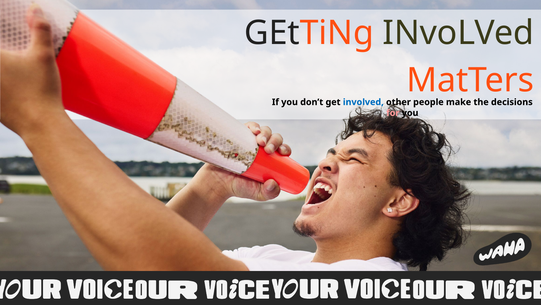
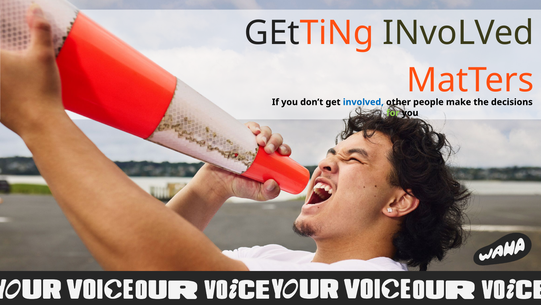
for colour: pink -> light green (393, 113)
